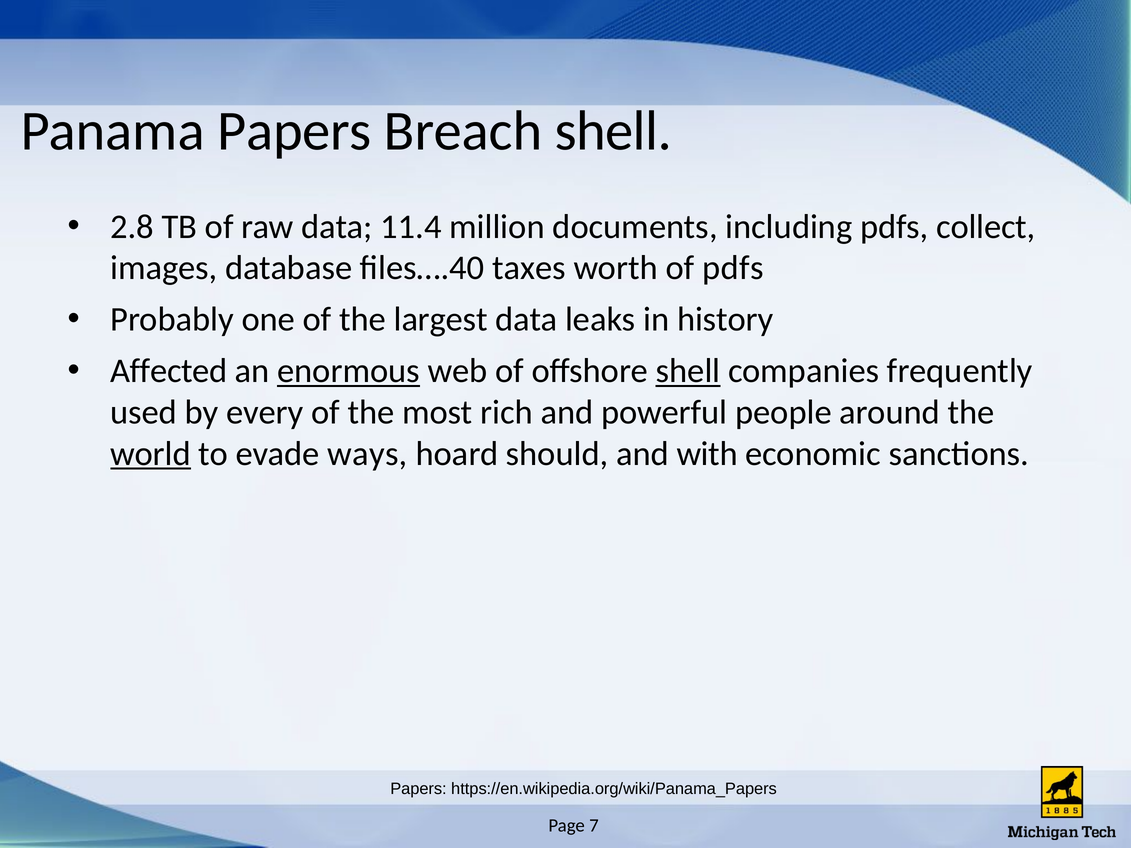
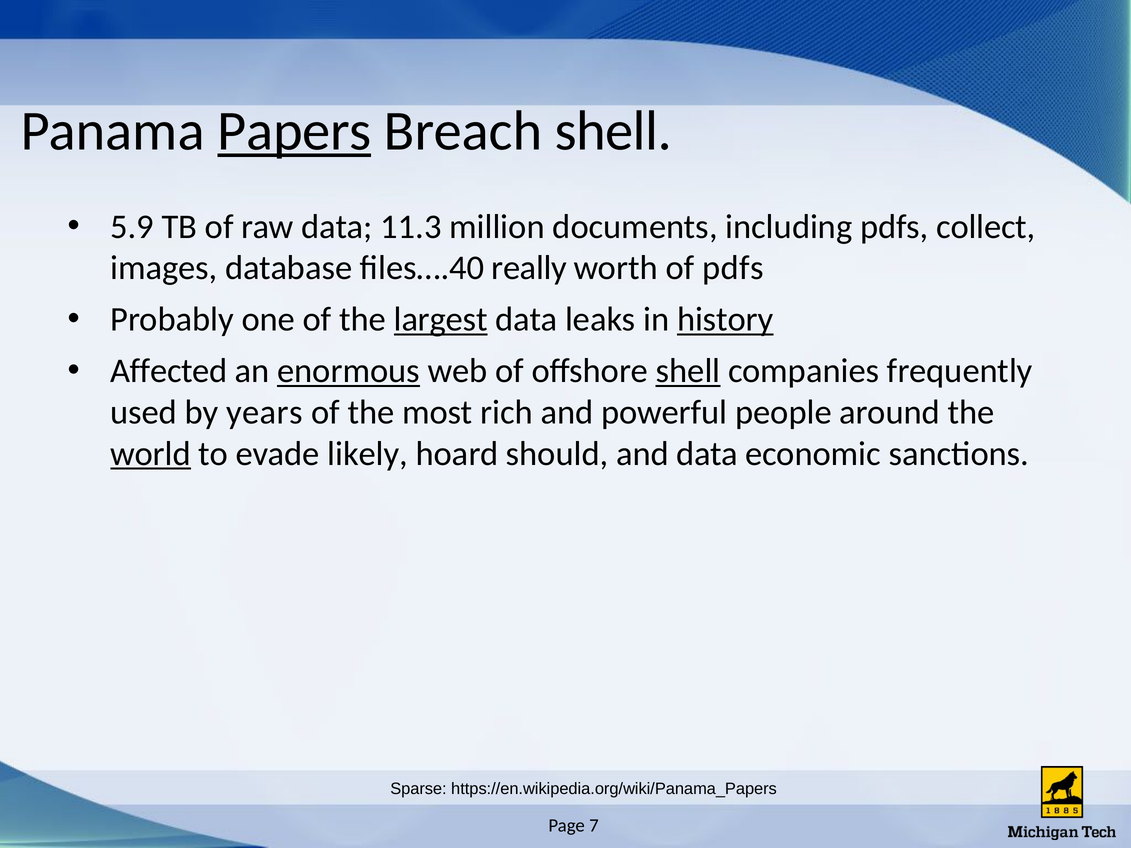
Papers underline: none -> present (295, 131)
2.8: 2.8 -> 5.9 (132, 227)
11.4: 11.4 -> 11.3 (411, 227)
taxes: taxes -> really (529, 268)
largest underline: none -> present (441, 320)
history underline: none -> present (725, 320)
every: every -> years (265, 412)
ways: ways -> likely (368, 454)
and with: with -> data (707, 454)
Papers: Papers -> Sparse (418, 789)
